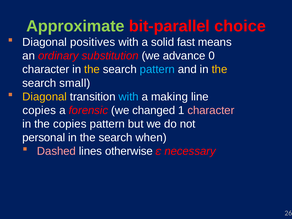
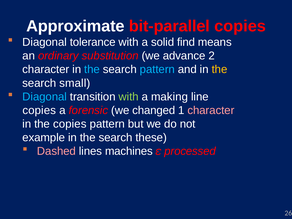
Approximate colour: light green -> white (75, 26)
bit-parallel choice: choice -> copies (240, 26)
positives: positives -> tolerance (93, 42)
fast: fast -> find (186, 42)
0: 0 -> 2 (212, 56)
the colour: yellow -> light blue (92, 69)
Diagonal colour: yellow -> light blue (45, 97)
with colour: light blue -> light green (129, 97)
personal: personal -> example (44, 138)
when: when -> these (151, 138)
otherwise: otherwise -> machines (129, 151)
necessary: necessary -> processed (190, 151)
